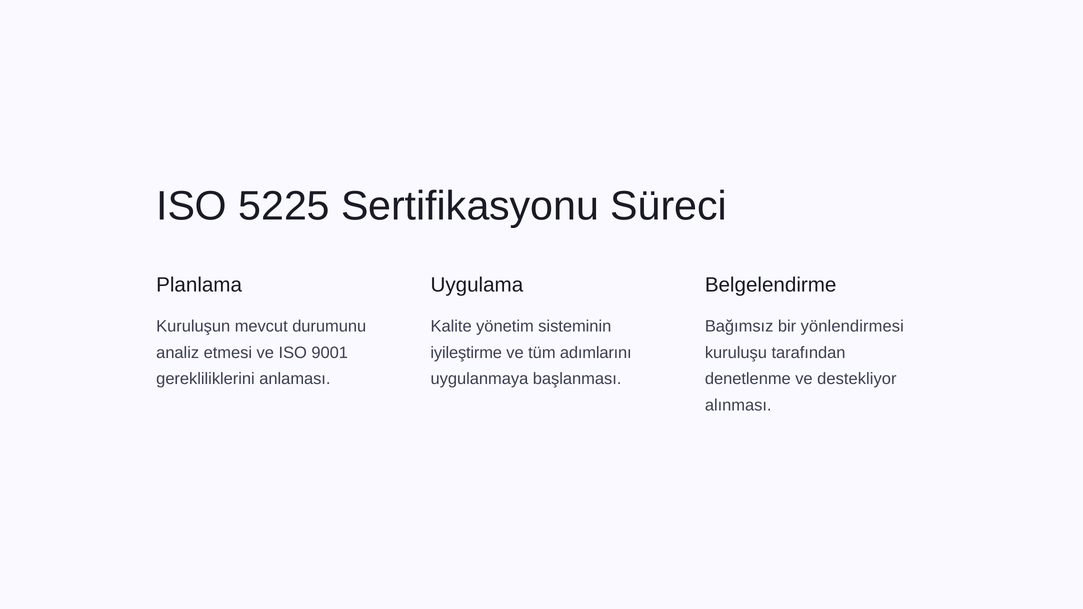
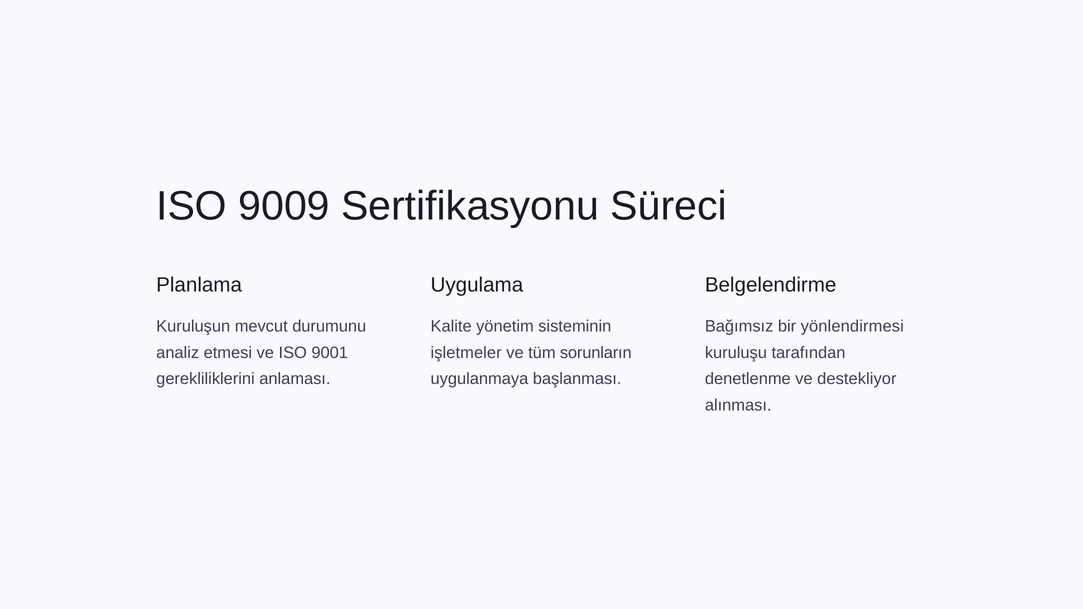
5225: 5225 -> 9009 (284, 206)
iyileştirme: iyileştirme -> işletmeler (466, 353)
adımlarını: adımlarını -> sorunların (596, 353)
